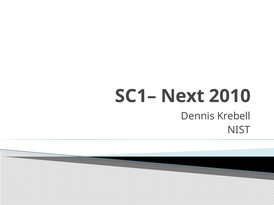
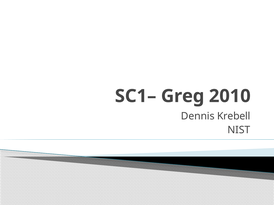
Next: Next -> Greg (183, 96)
